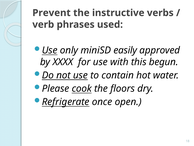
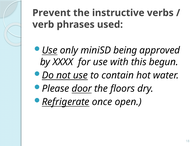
easily: easily -> being (125, 50)
cook: cook -> door (82, 88)
